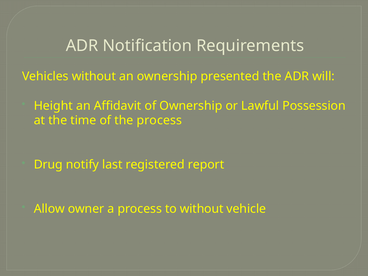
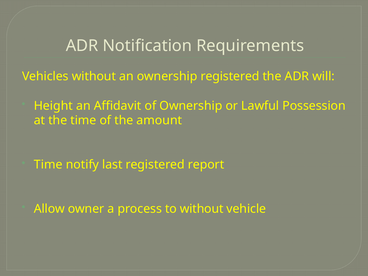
ownership presented: presented -> registered (230, 76)
the process: process -> amount (159, 120)
Drug: Drug -> Time (48, 165)
